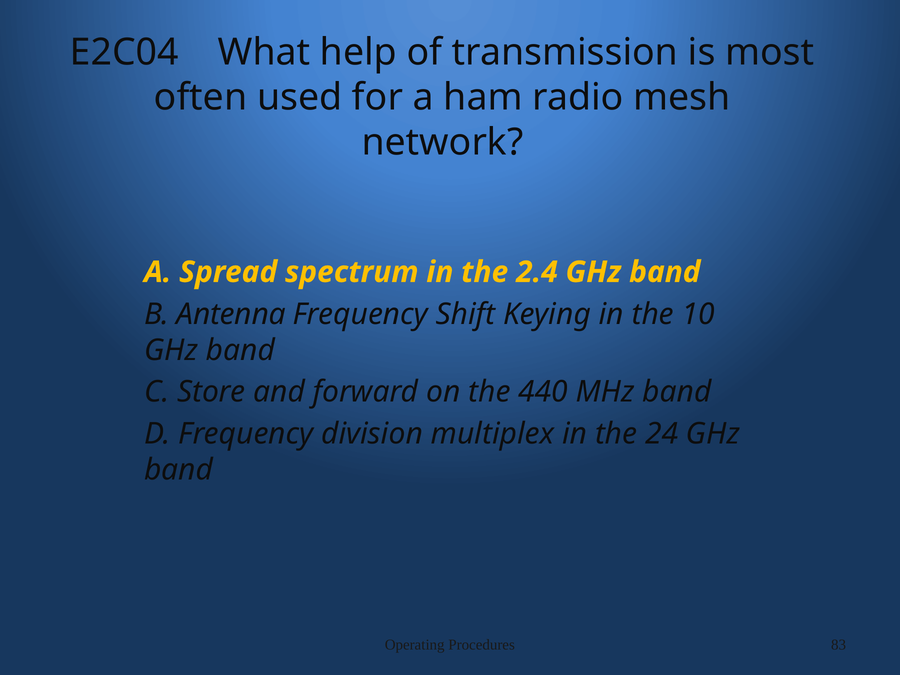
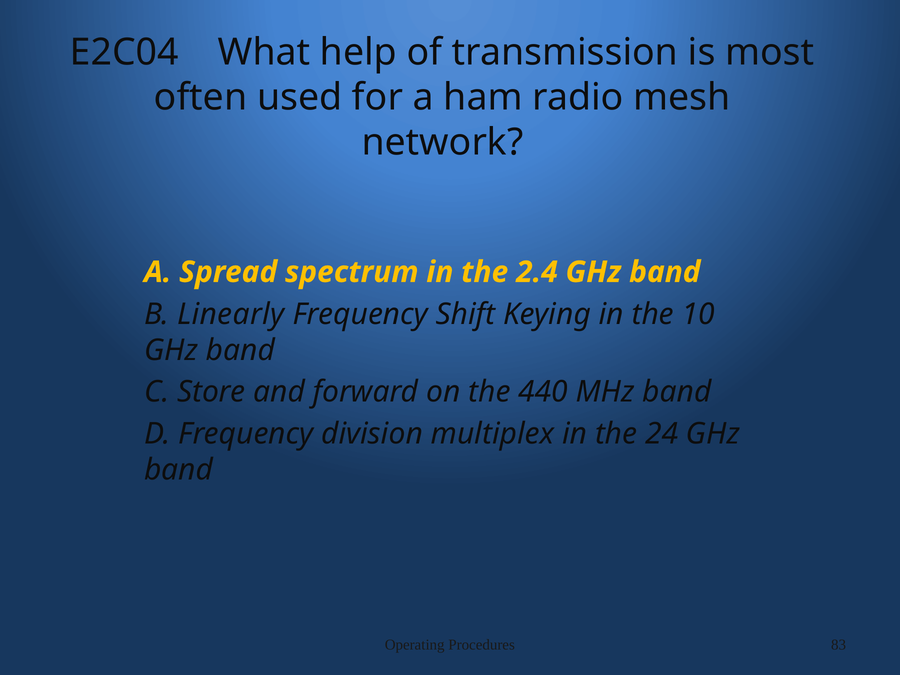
Antenna: Antenna -> Linearly (231, 314)
